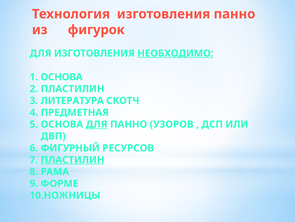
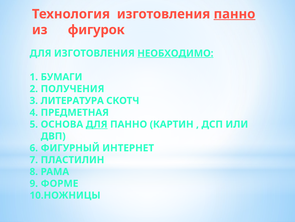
панно underline: none -> present (234, 14)
ОСНОВА: ОСНОВА -> БУМАГИ (62, 77)
ПЛАСТИЛИН: ПЛАСТИЛИН -> ПОЛУЧЕНИЯ (73, 89)
УЗОРОВ: УЗОРОВ -> КАРТИН (172, 124)
РЕСУРСОВ: РЕСУРСОВ -> ИНТЕРНЕТ (128, 148)
ПЛАСТИЛИН underline: present -> none (72, 159)
